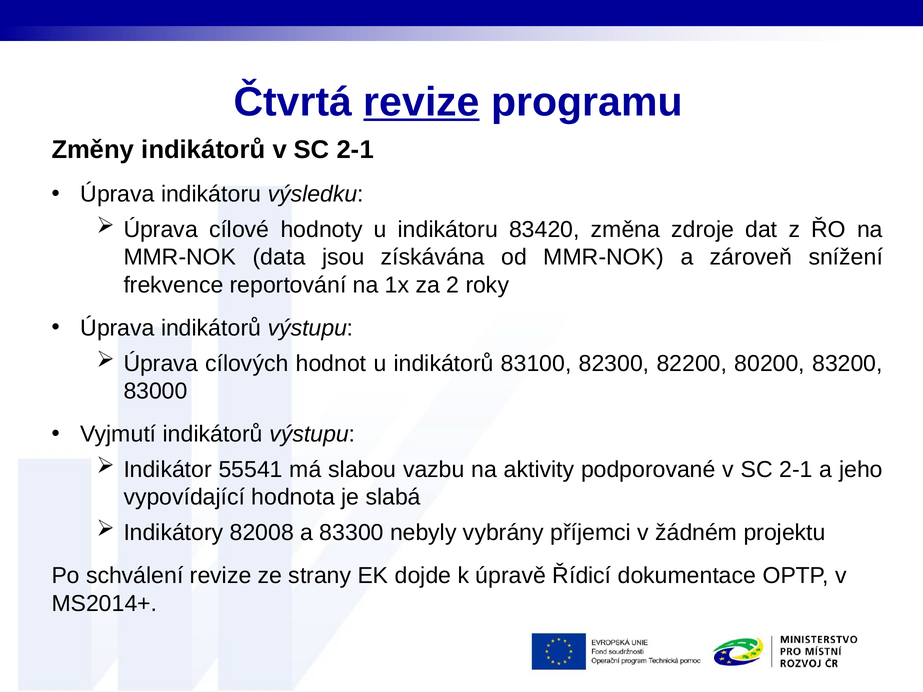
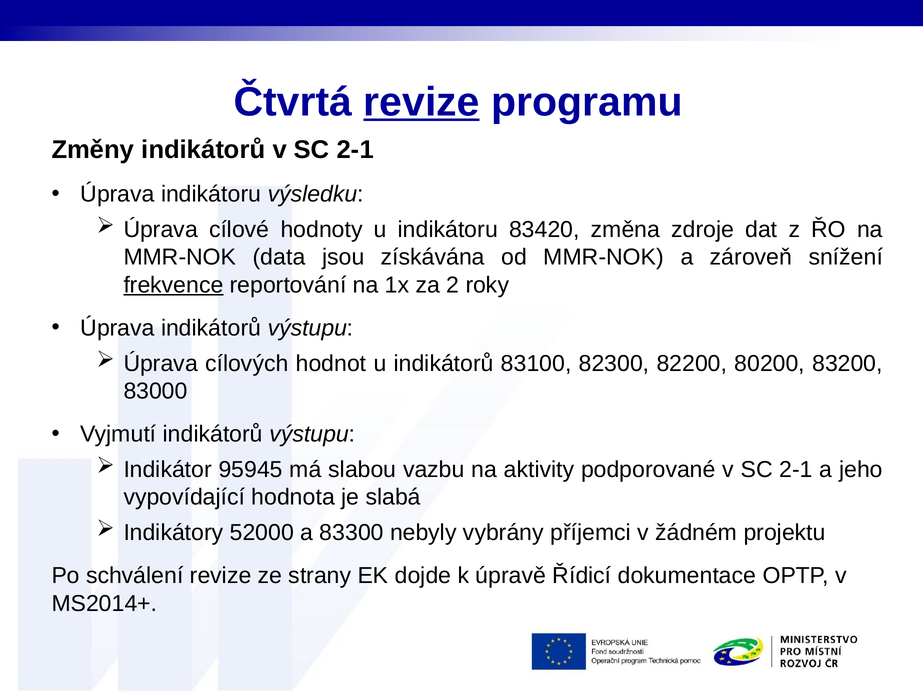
frekvence underline: none -> present (173, 285)
55541: 55541 -> 95945 (251, 470)
82008: 82008 -> 52000 (262, 533)
